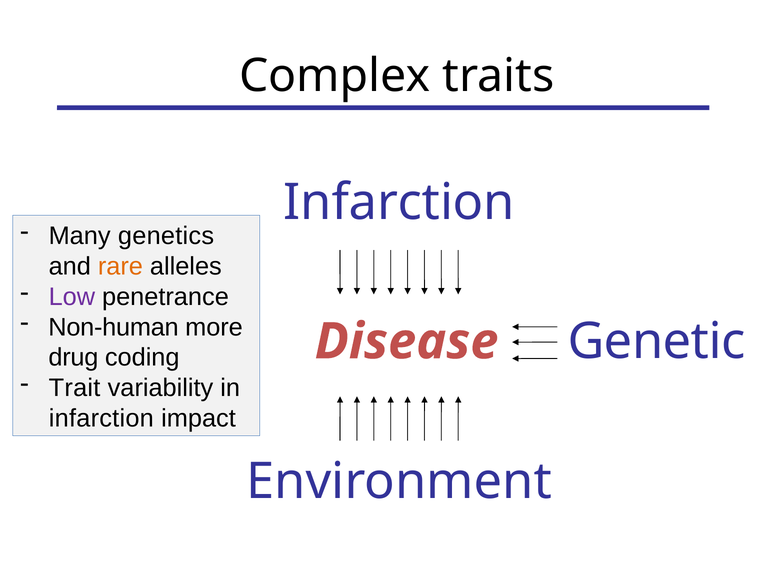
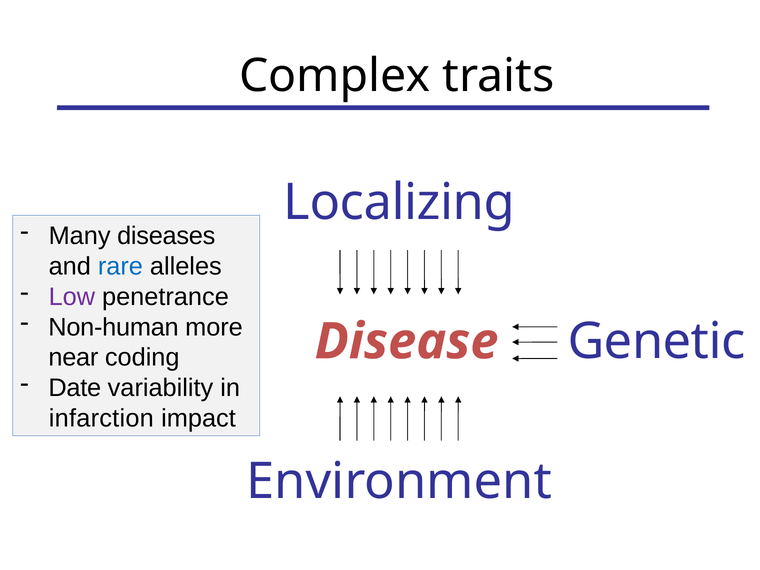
Infarction: Infarction -> Localizing (399, 202)
genetics: genetics -> diseases (166, 236)
rare colour: orange -> blue (120, 266)
drug: drug -> near (73, 358)
Trait: Trait -> Date (75, 388)
